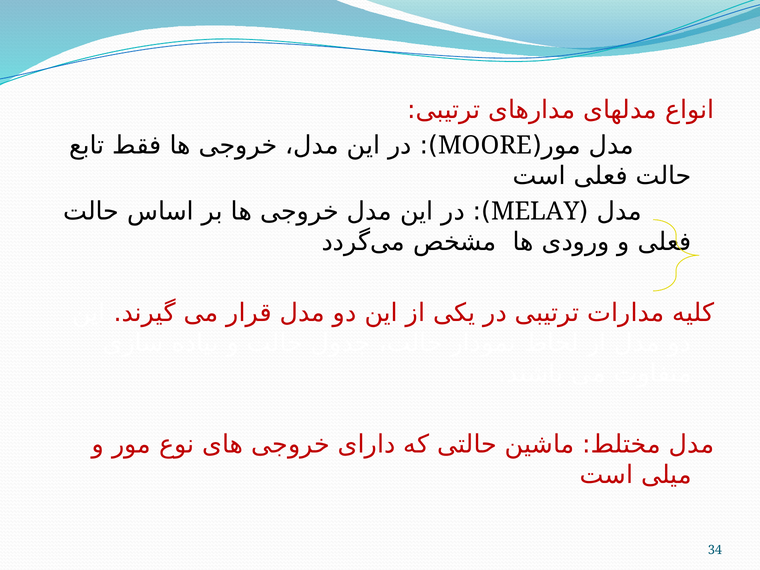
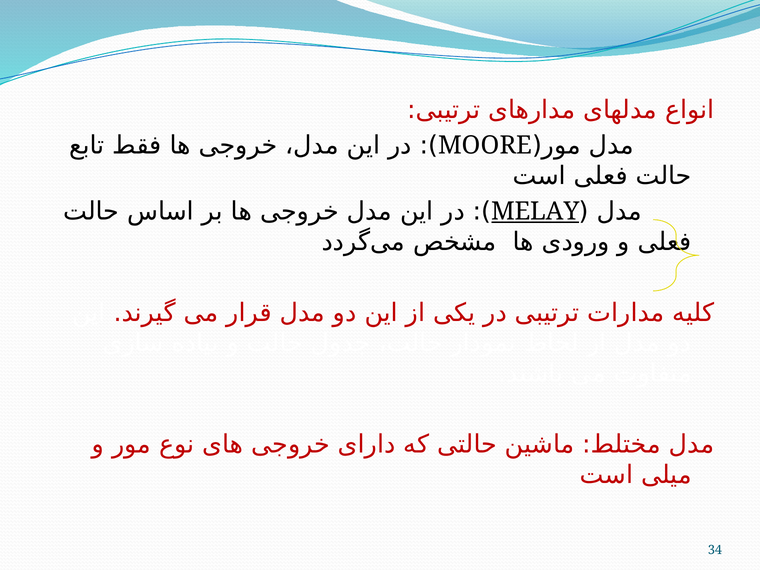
MELAY underline: none -> present (535, 211)
